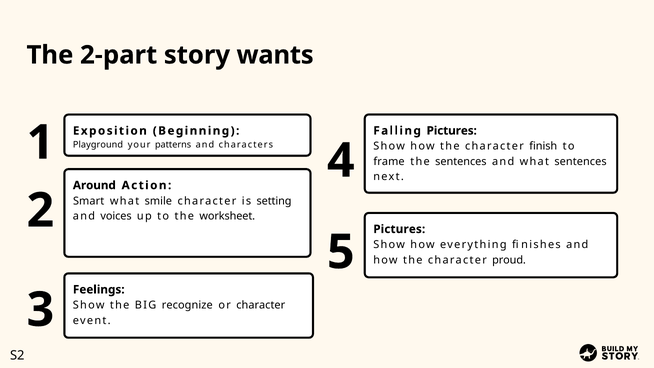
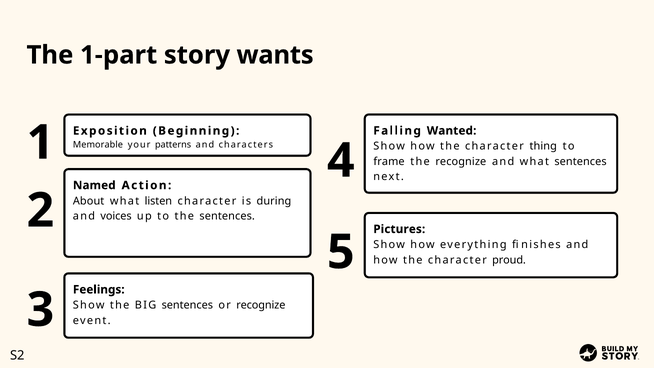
2-part: 2-part -> 1-part (119, 55)
Falling Pictures: Pictures -> Wanted (452, 131)
Playground: Playground -> Memorable (98, 145)
finish: finish -> thing (543, 146)
the sentences: sentences -> recognize (461, 162)
Around: Around -> Named (94, 185)
Smart: Smart -> About (89, 201)
smile: smile -> listen (158, 201)
setting: setting -> during (274, 201)
the worksheet: worksheet -> sentences (227, 216)
BIG recognize: recognize -> sentences (187, 305)
or character: character -> recognize (261, 305)
